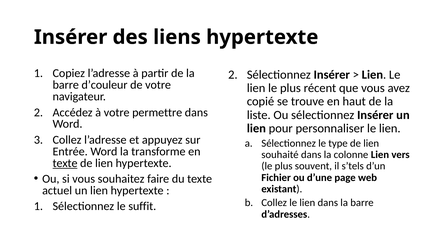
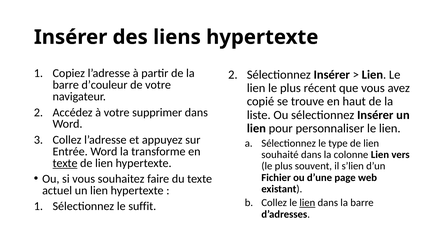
permettre: permettre -> supprimer (157, 113)
s’tels: s’tels -> s’lien (353, 167)
lien underline: none -> present (307, 203)
